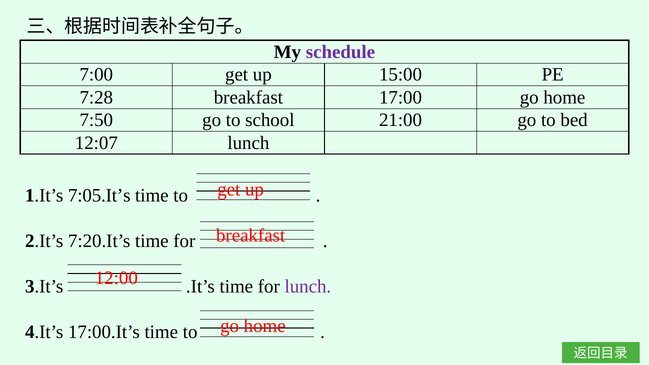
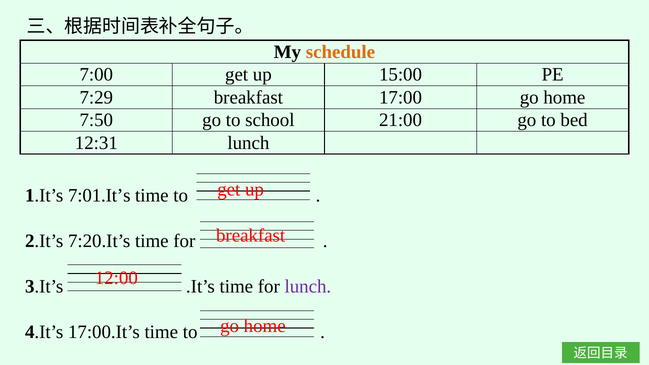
schedule colour: purple -> orange (340, 52)
7:28: 7:28 -> 7:29 (96, 97)
12:07: 12:07 -> 12:31 (96, 143)
7:05.It’s: 7:05.It’s -> 7:01.It’s (99, 196)
